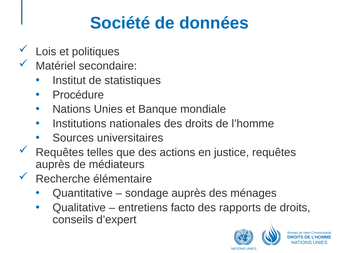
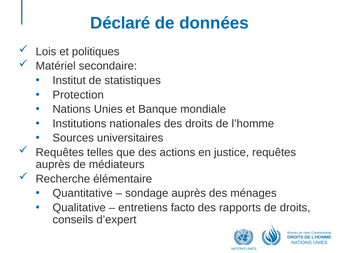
Société: Société -> Déclaré (120, 23)
Procédure: Procédure -> Protection (78, 95)
